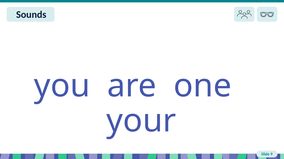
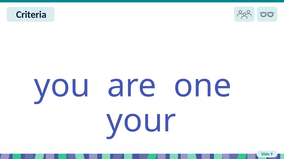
Sounds: Sounds -> Criteria (31, 15)
